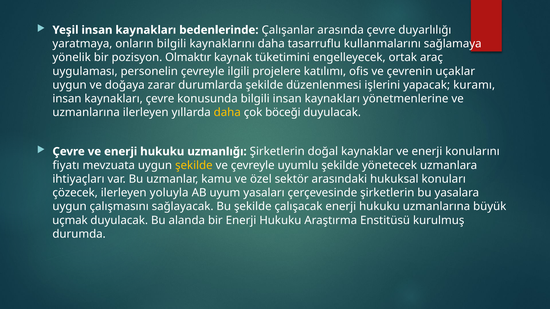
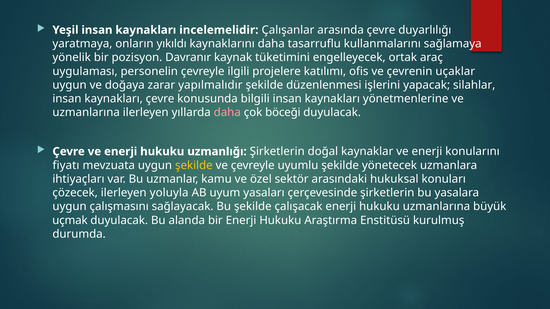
bedenlerinde: bedenlerinde -> incelemelidir (219, 30)
onların bilgili: bilgili -> yıkıldı (172, 44)
Olmaktır: Olmaktır -> Davranır (188, 58)
durumlarda: durumlarda -> yapılmalıdır (210, 85)
kuramı: kuramı -> silahlar (474, 85)
daha colour: yellow -> pink (227, 113)
